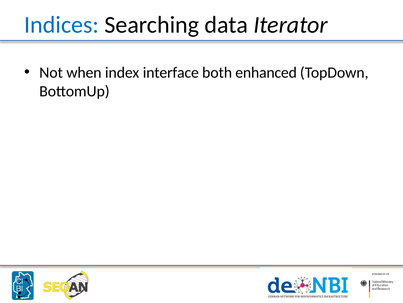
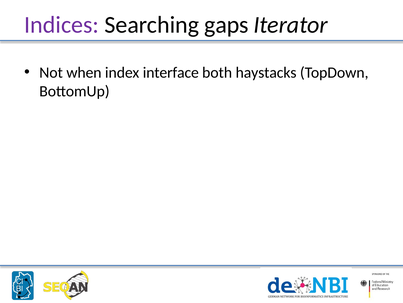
Indices colour: blue -> purple (62, 25)
data: data -> gaps (226, 25)
enhanced: enhanced -> haystacks (266, 72)
